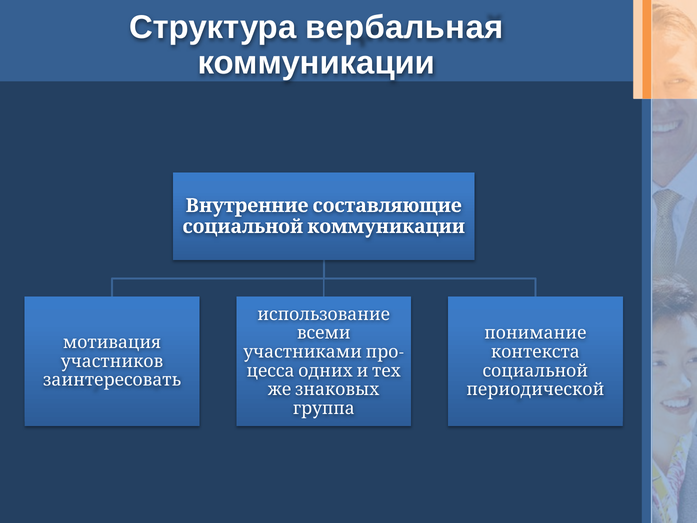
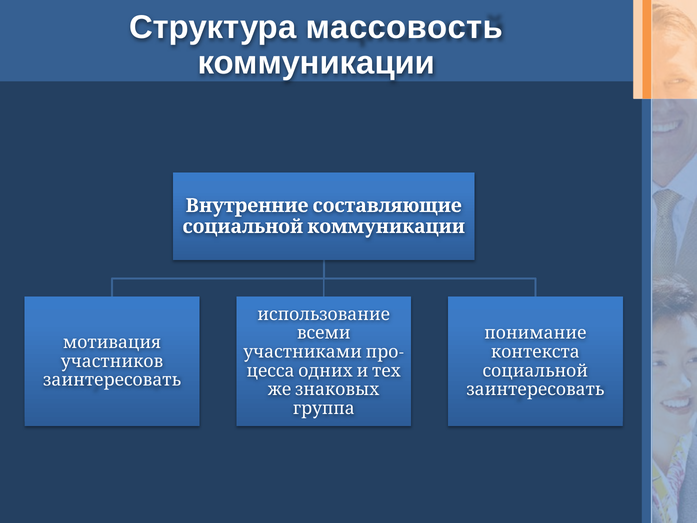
вербальная: вербальная -> массовость (404, 27)
периодической: периодической -> заинтересовать (535, 389)
